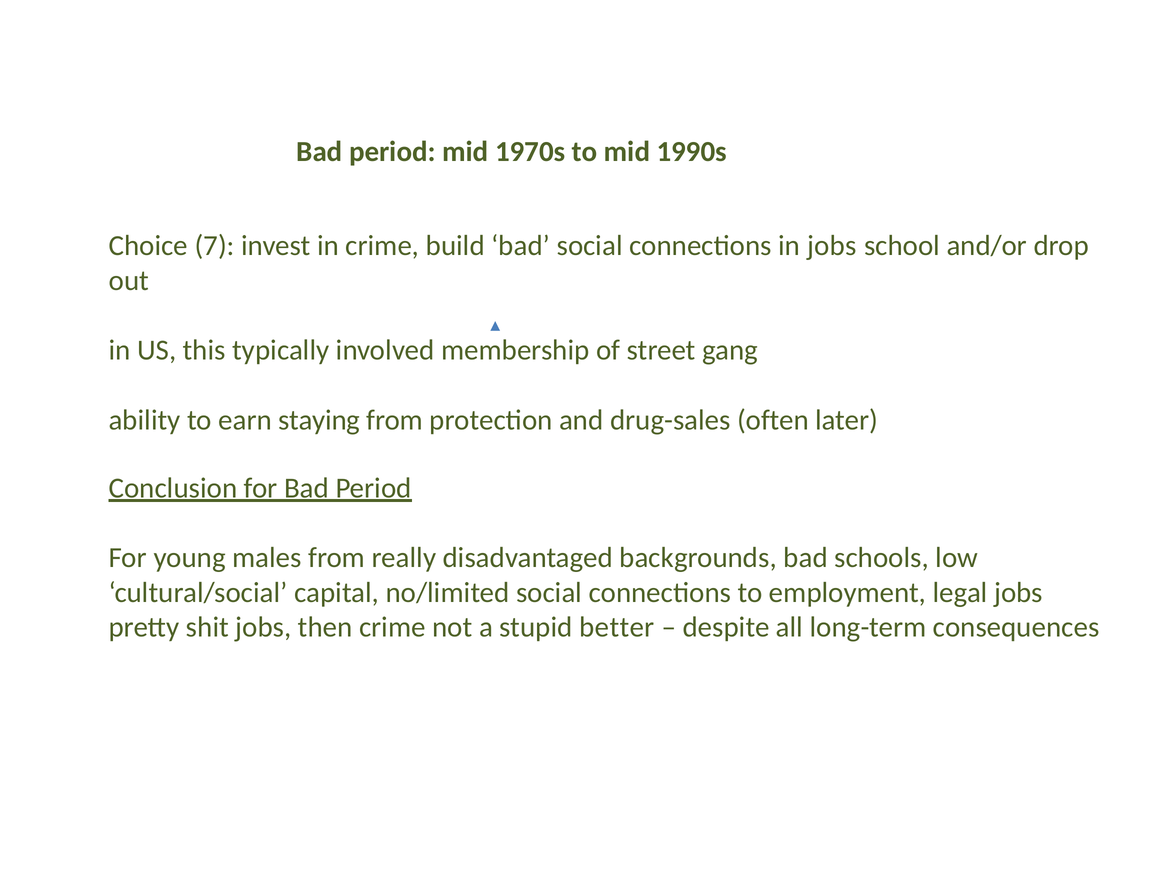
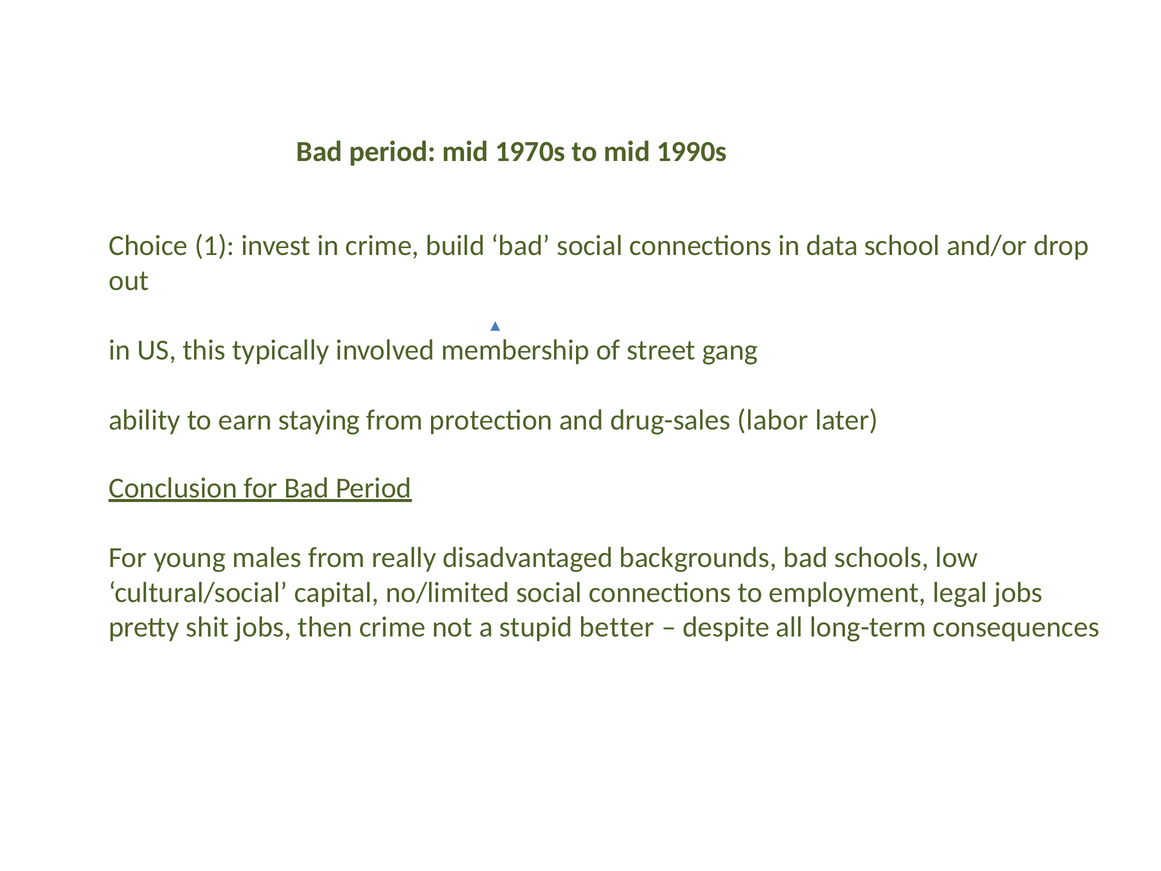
7: 7 -> 1 (215, 246)
in jobs: jobs -> data (832, 246)
often: often -> labor (773, 420)
